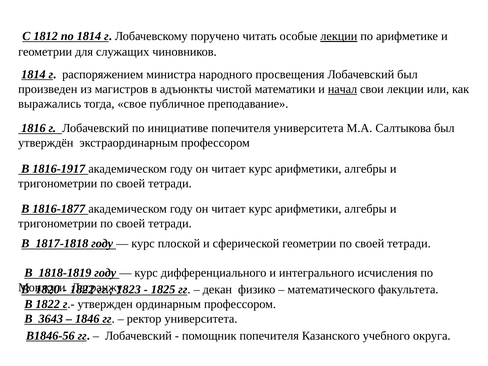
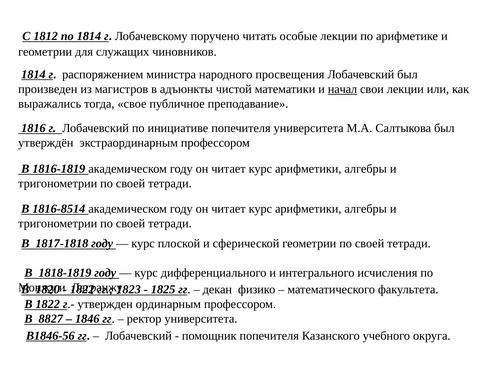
лекции underline: present -> none (339, 36)
1816-1917: 1816-1917 -> 1816-1819 (59, 169)
1816-1877: 1816-1877 -> 1816-8514 (59, 209)
3643: 3643 -> 8827 (51, 319)
